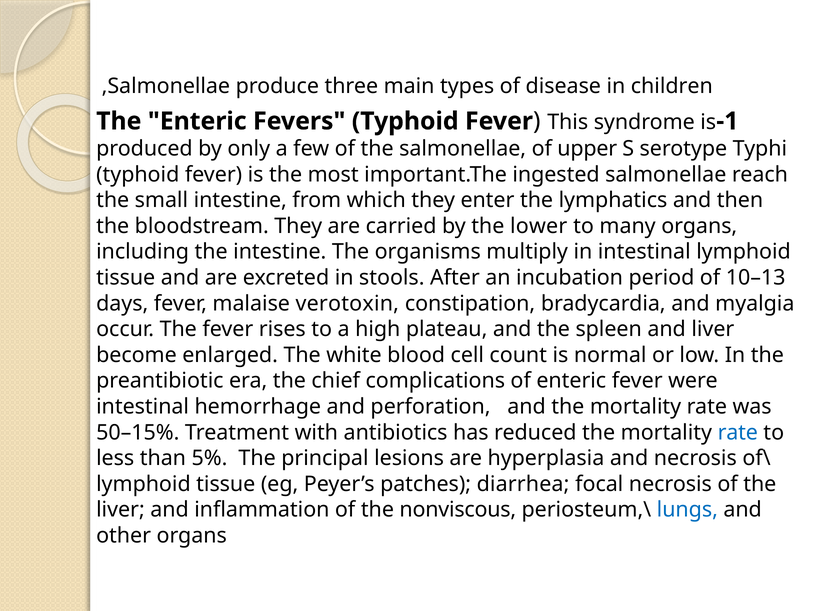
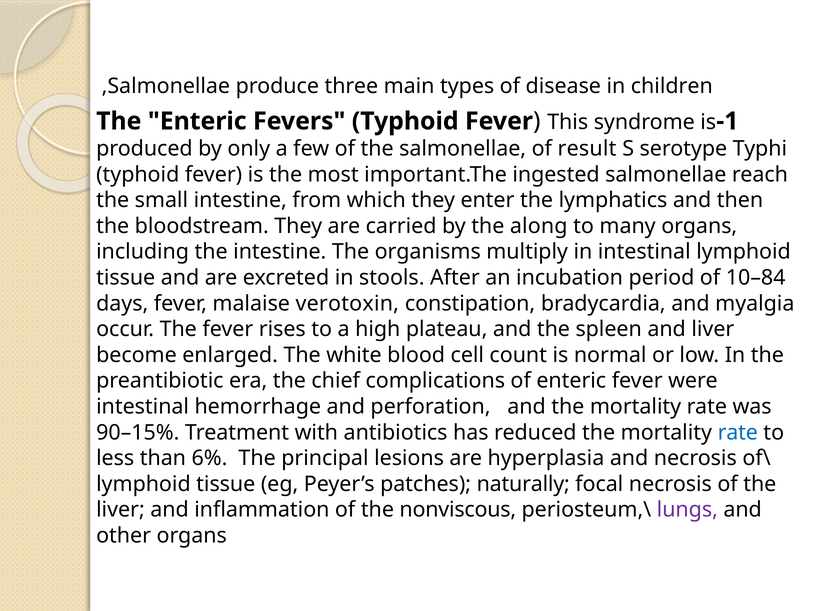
upper: upper -> result (587, 149)
lower: lower -> along (539, 226)
10–13: 10–13 -> 10–84 (756, 277)
50–15%: 50–15% -> 90–15% (138, 432)
5%: 5% -> 6% (209, 458)
diarrhea: diarrhea -> naturally (523, 484)
lungs colour: blue -> purple (687, 509)
